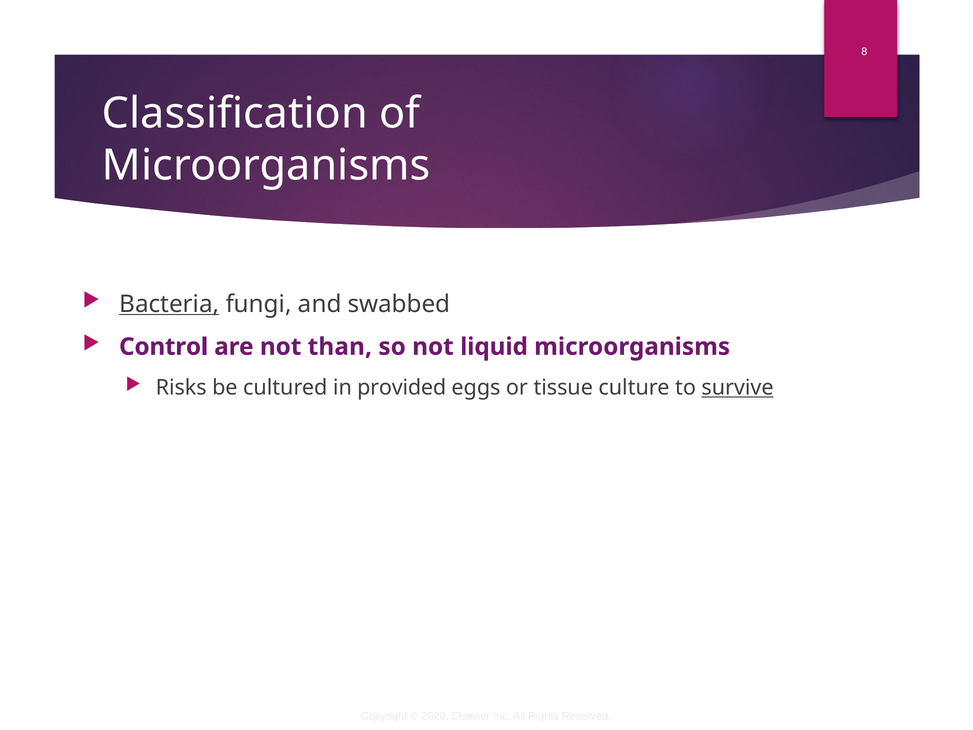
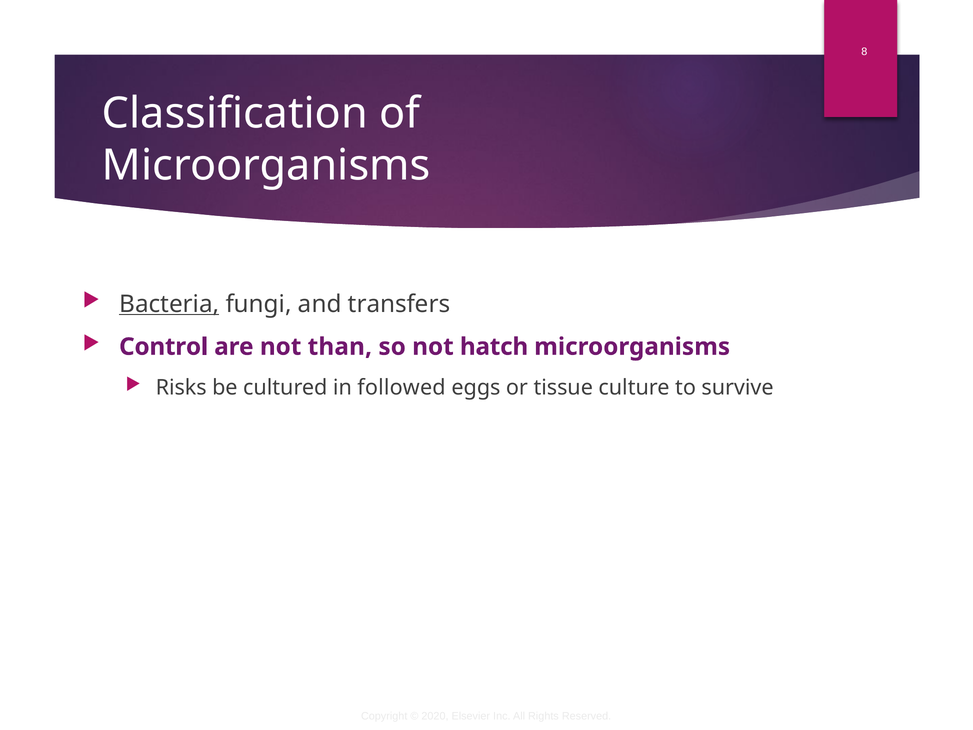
swabbed: swabbed -> transfers (399, 304)
liquid: liquid -> hatch (494, 347)
provided: provided -> followed (401, 388)
survive underline: present -> none (738, 388)
